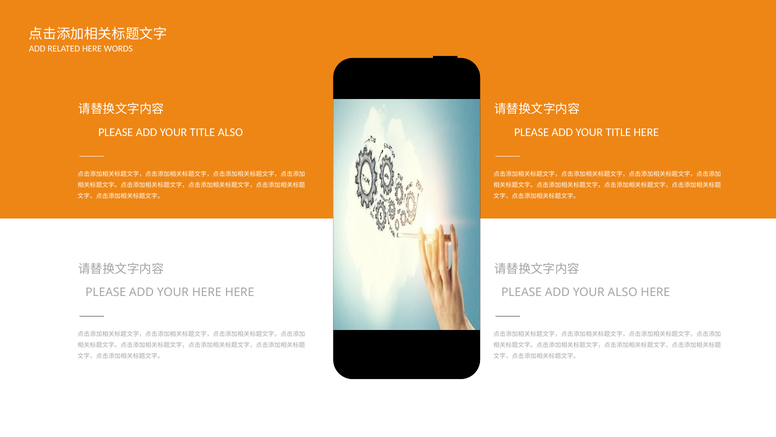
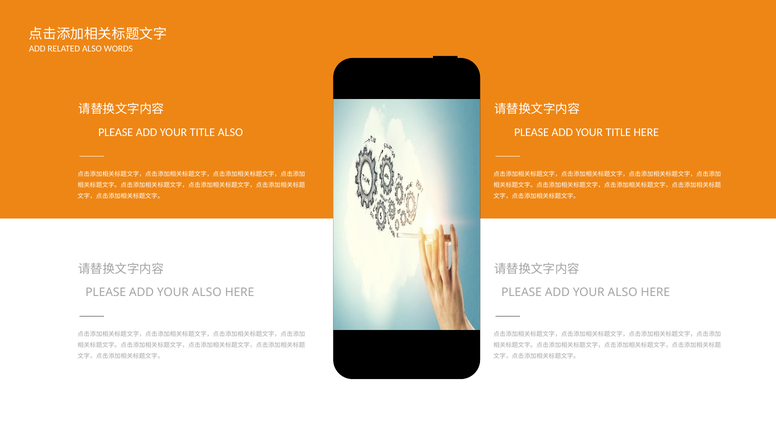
RELATED HERE: HERE -> ALSO (92, 49)
HERE: HERE -> ALSO (207, 292)
